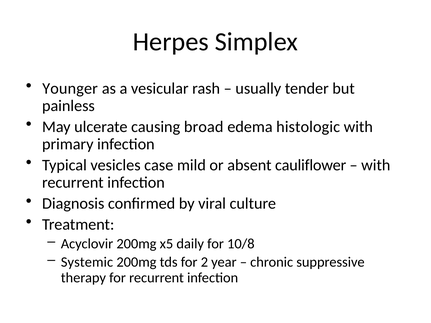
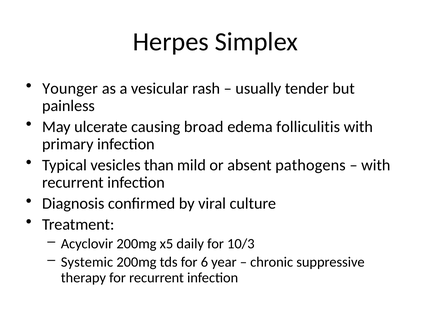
histologic: histologic -> folliculitis (308, 127)
case: case -> than (159, 165)
cauliflower: cauliflower -> pathogens (310, 165)
10/8: 10/8 -> 10/3 (241, 244)
2: 2 -> 6 (204, 262)
